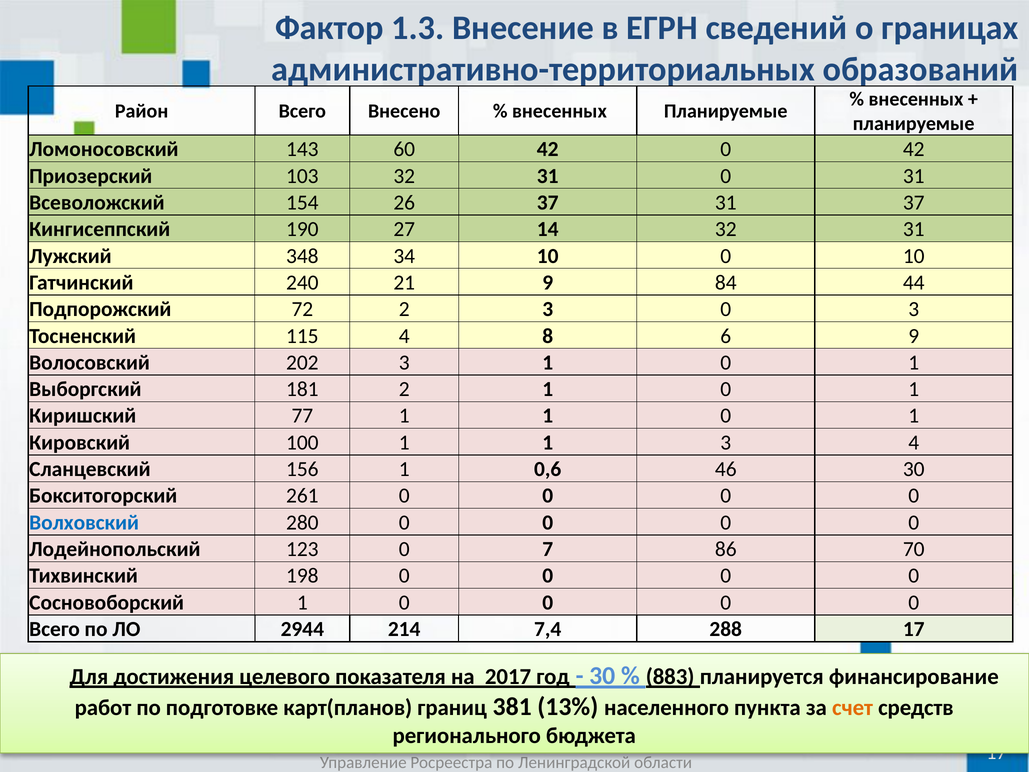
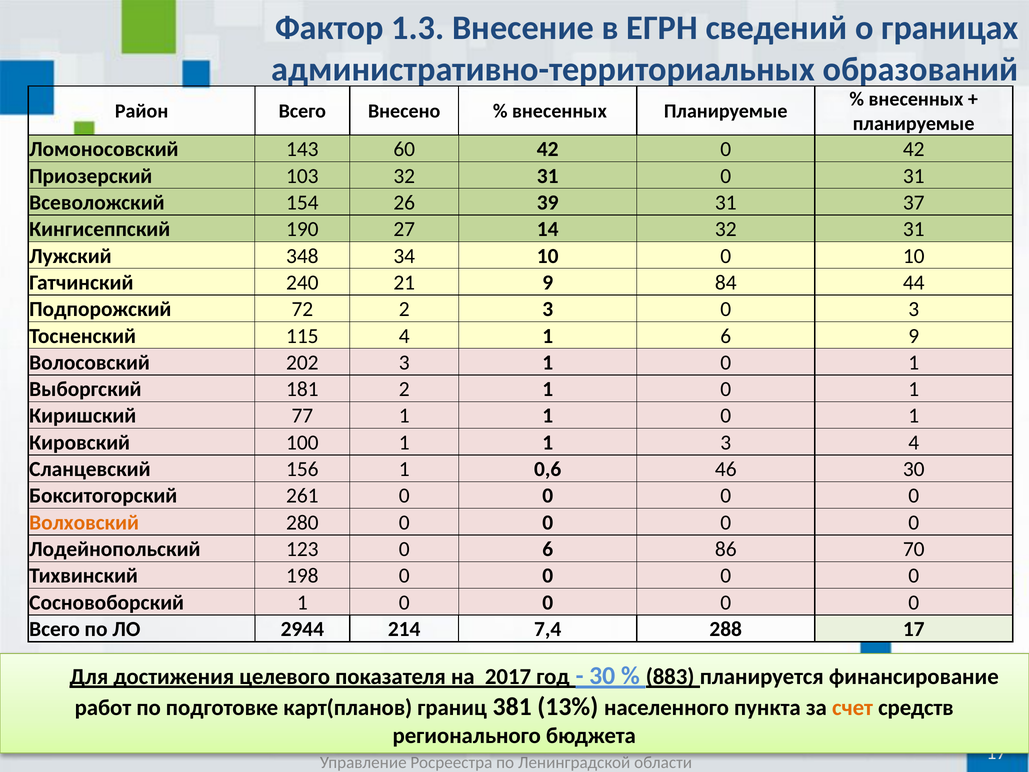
26 37: 37 -> 39 (548, 203)
4 8: 8 -> 1 (548, 336)
Волховский colour: blue -> orange (84, 522)
0 7: 7 -> 6 (548, 549)
